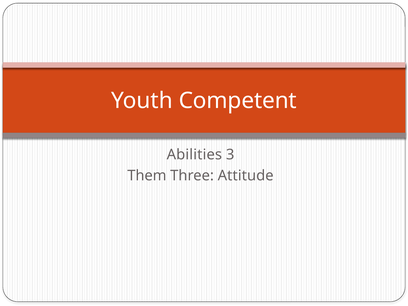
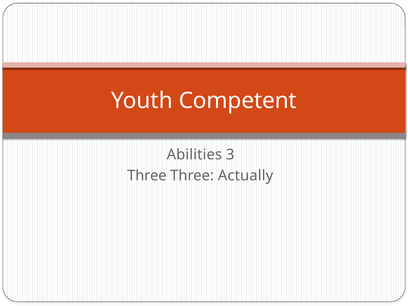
Them: Them -> Three (147, 176)
Attitude: Attitude -> Actually (246, 176)
